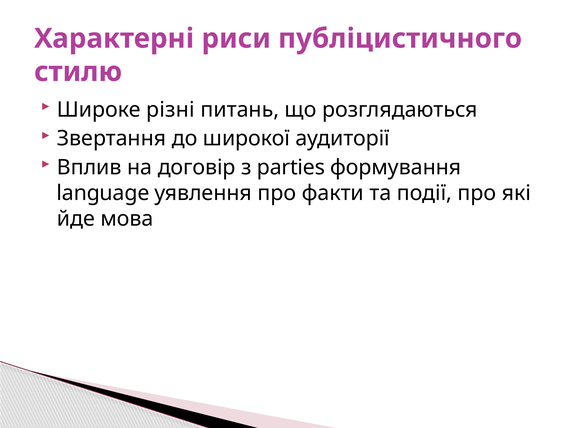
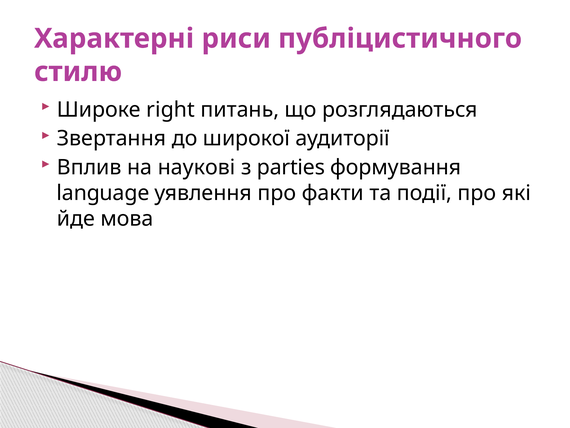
різні: різні -> right (171, 109)
договір: договір -> наукові (197, 167)
